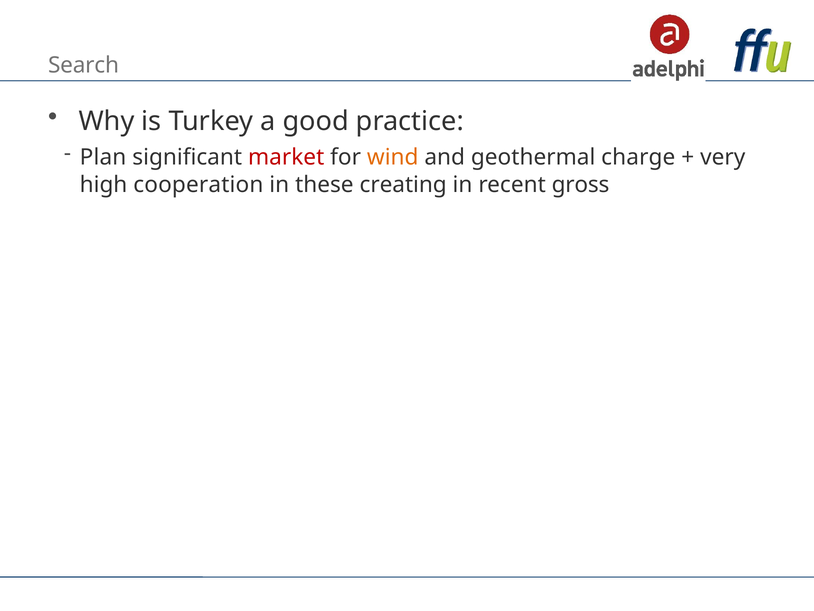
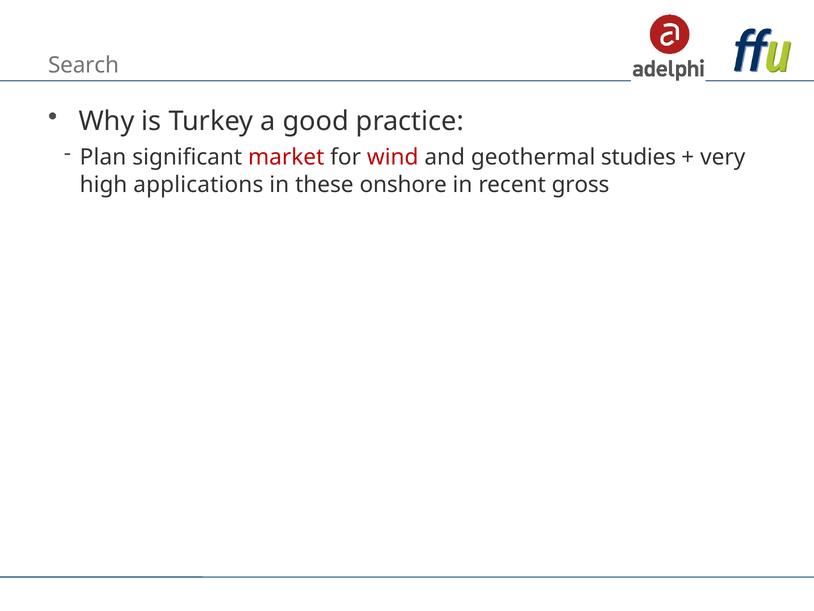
wind colour: orange -> red (393, 157)
charge: charge -> studies (638, 157)
cooperation: cooperation -> applications (198, 185)
creating: creating -> onshore (403, 185)
